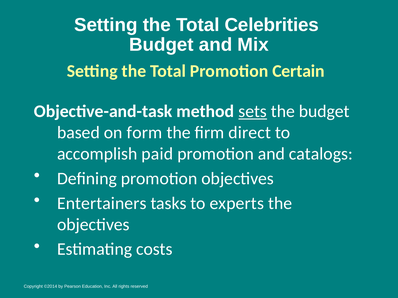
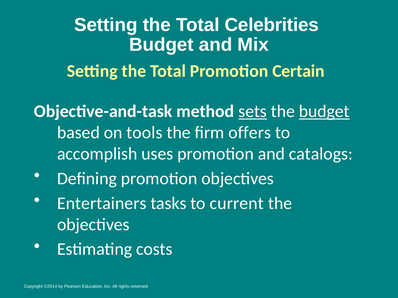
budget underline: none -> present (324, 112)
form: form -> tools (144, 133)
direct: direct -> offers (250, 133)
paid: paid -> uses (157, 154)
experts: experts -> current (237, 204)
